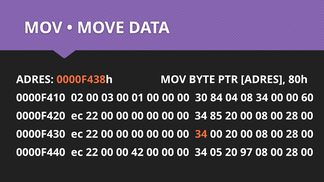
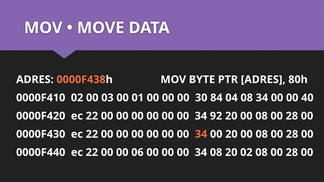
60: 60 -> 40 (307, 98)
85: 85 -> 92 (216, 116)
42: 42 -> 06 (137, 153)
34 05: 05 -> 08 (216, 153)
20 97: 97 -> 02 (246, 153)
